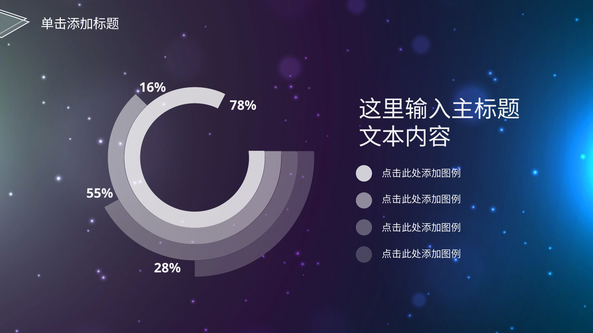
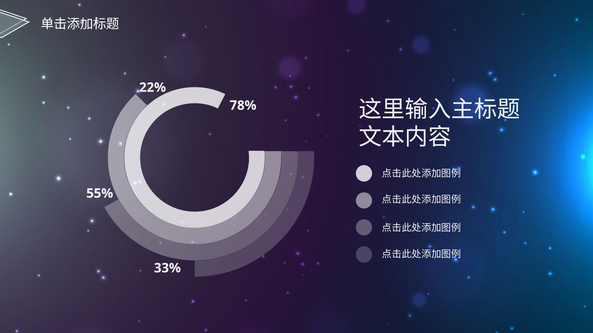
16%: 16% -> 22% (153, 88)
28%: 28% -> 33% (167, 269)
